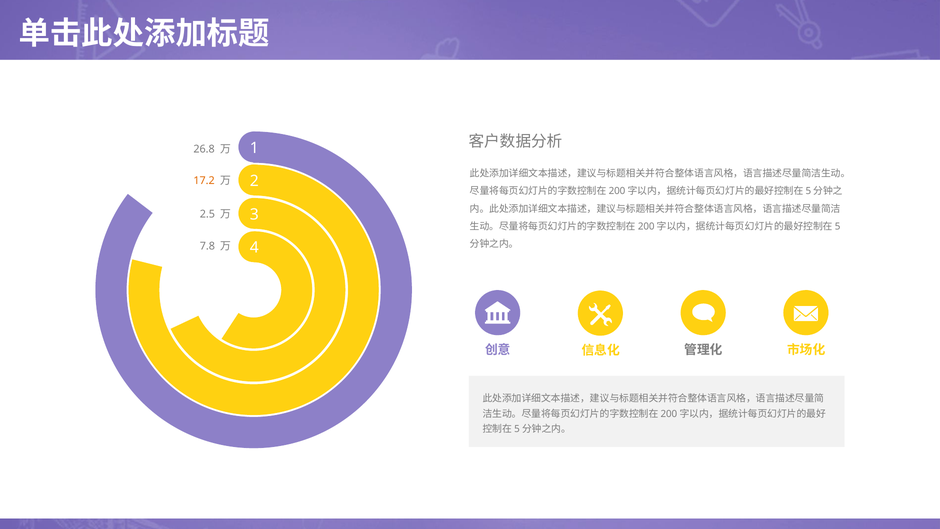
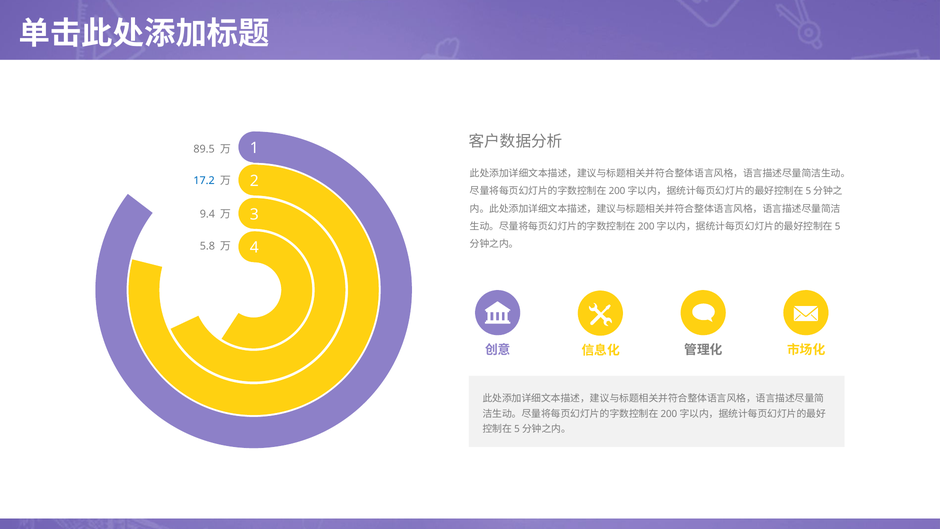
26.8: 26.8 -> 89.5 (204, 149)
17.2 colour: orange -> blue (204, 181)
2.5: 2.5 -> 9.4 (207, 214)
7.8: 7.8 -> 5.8 (207, 246)
